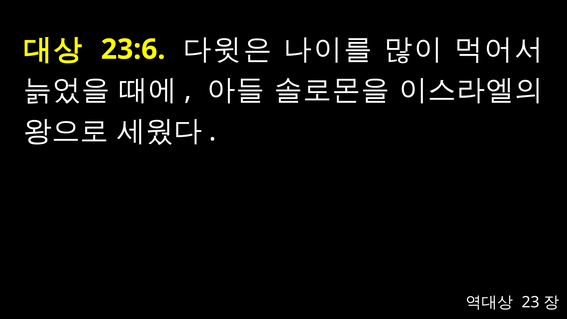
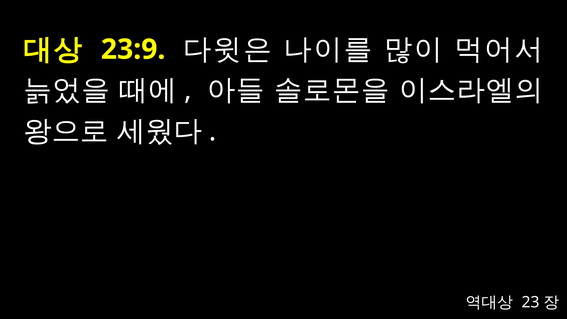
23:6: 23:6 -> 23:9 (133, 49)
